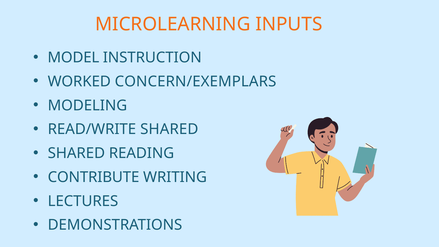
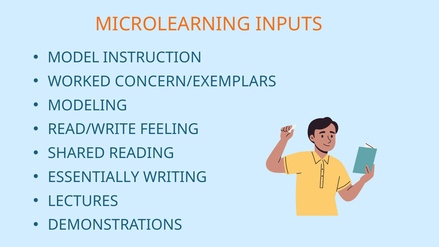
READ/WRITE SHARED: SHARED -> FEELING (169, 129)
CONTRIBUTE: CONTRIBUTE -> ESSENTIALLY (93, 177)
